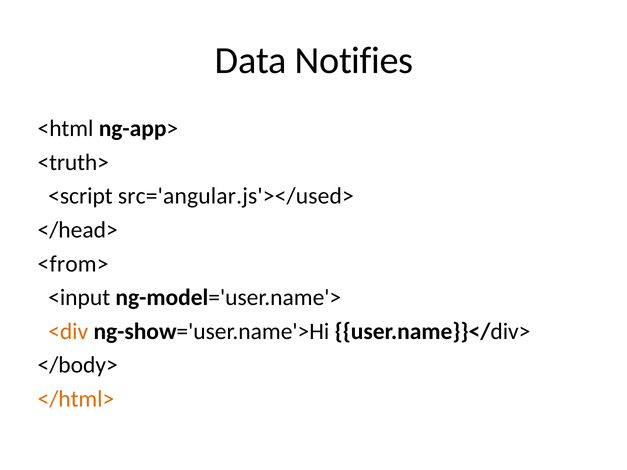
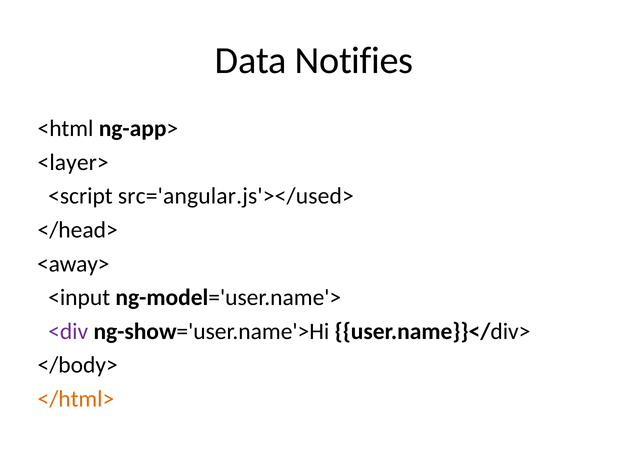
<truth>: <truth> -> <layer> (73, 162)
<from>: <from> -> <away> (73, 264)
<div colour: orange -> purple (68, 332)
